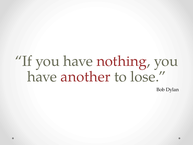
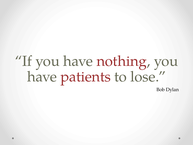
another: another -> patients (86, 77)
